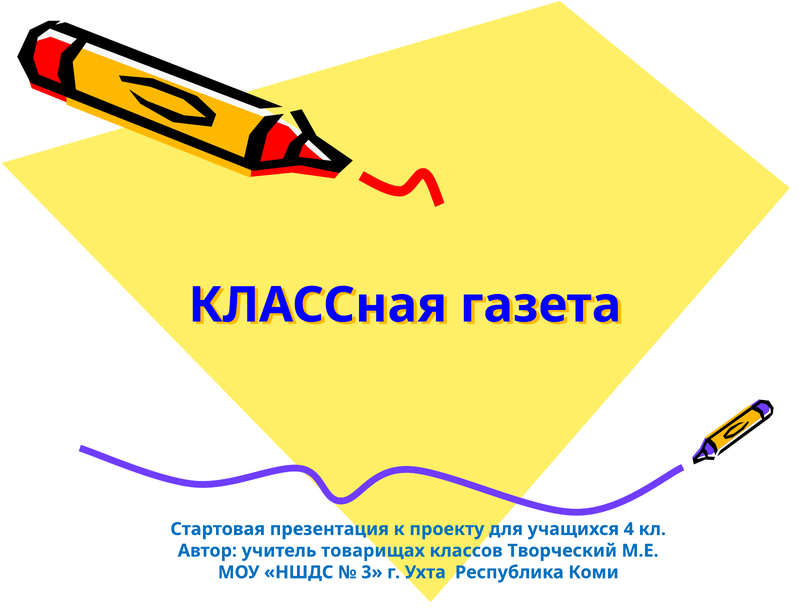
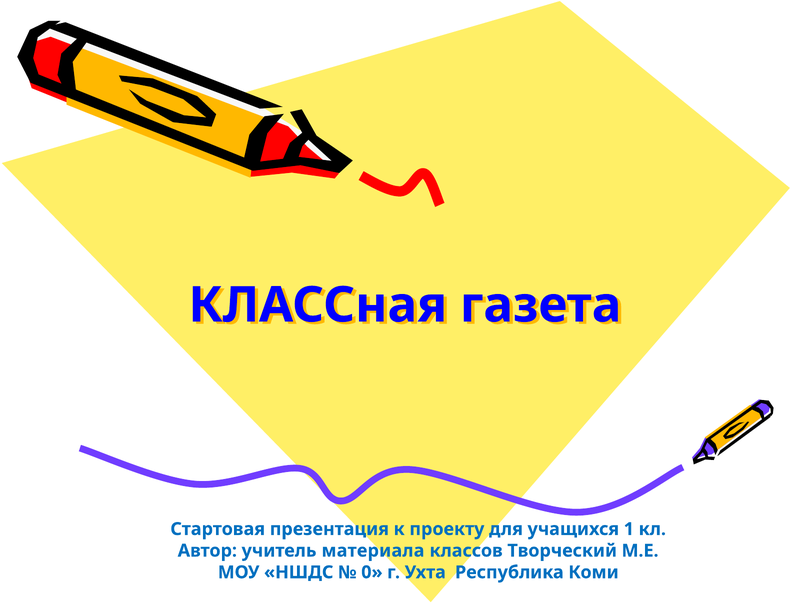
4: 4 -> 1 (629, 529)
товарищах: товарищах -> материала (373, 550)
3: 3 -> 0 (372, 572)
